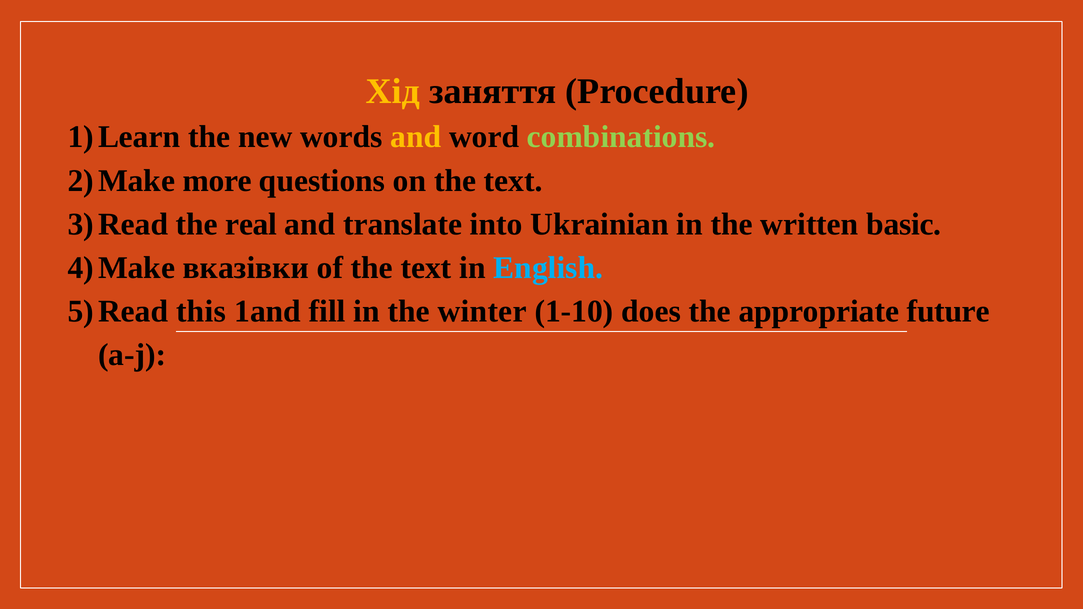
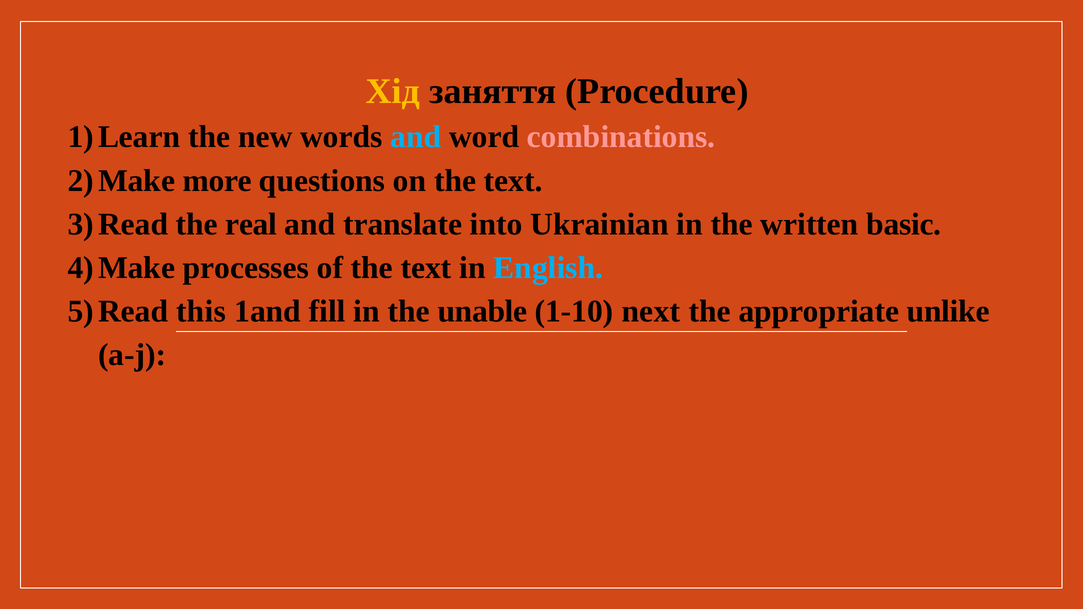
and colour: yellow -> light blue (416, 137)
combinations colour: light green -> pink (621, 137)
вказівки: вказівки -> processes (246, 268)
winter: winter -> unable (482, 311)
does: does -> next (651, 311)
future: future -> unlike (948, 311)
